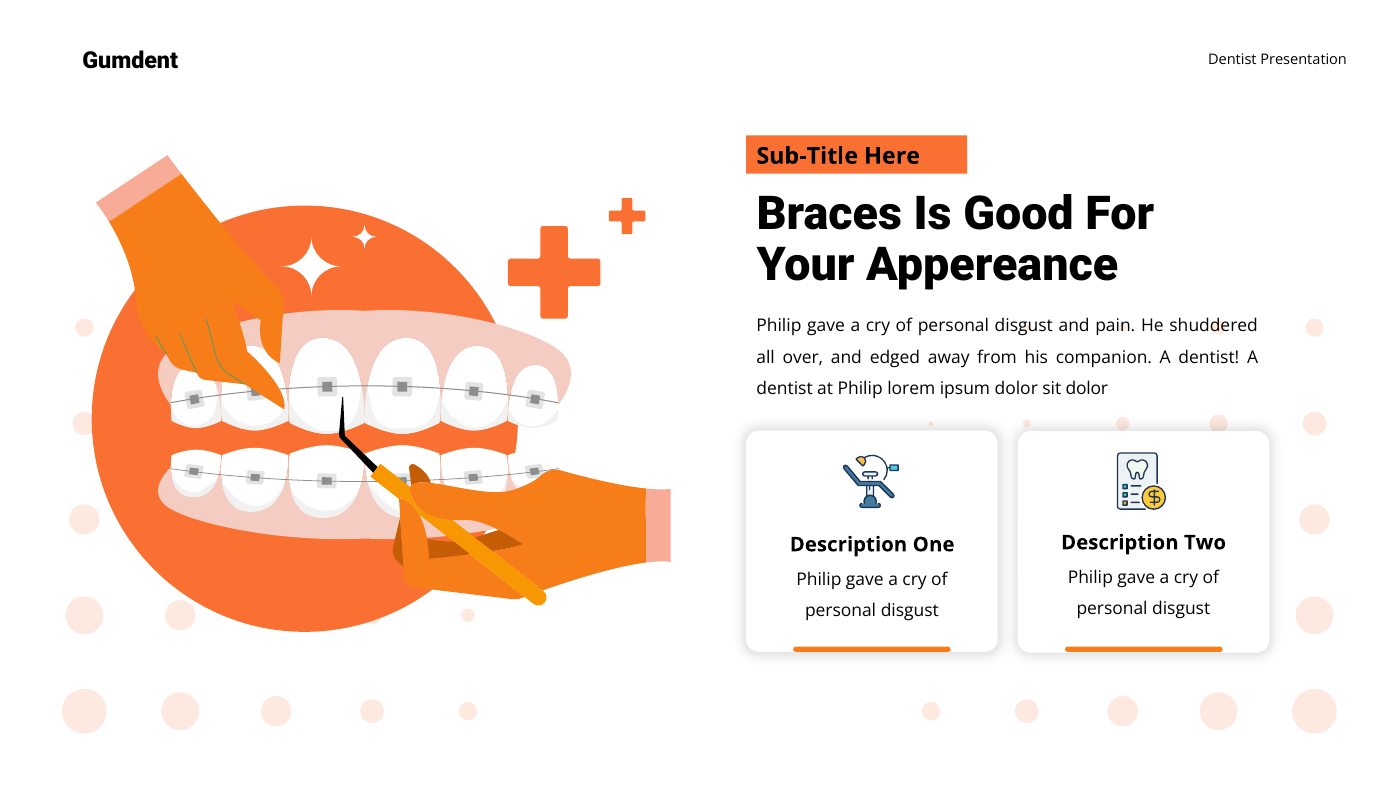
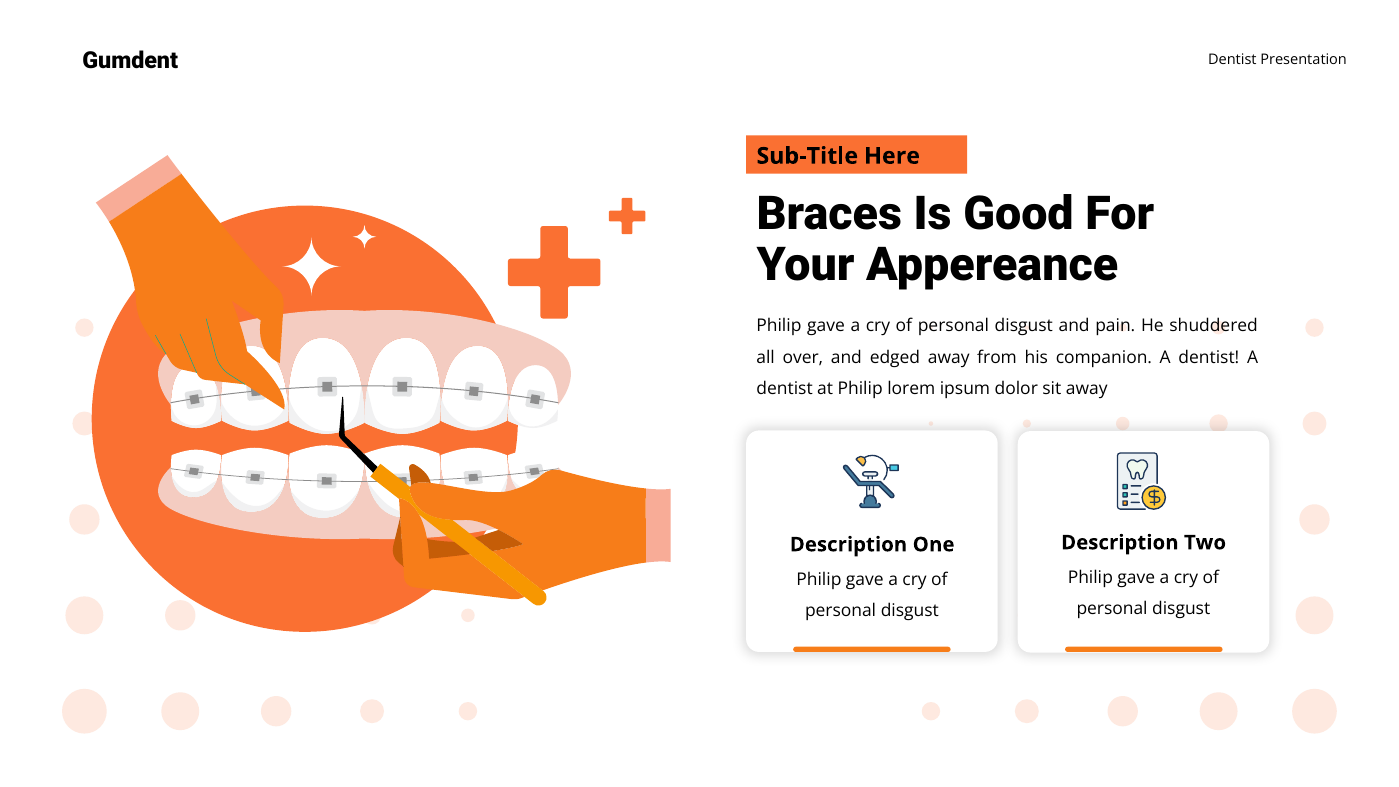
sit dolor: dolor -> away (1087, 389)
